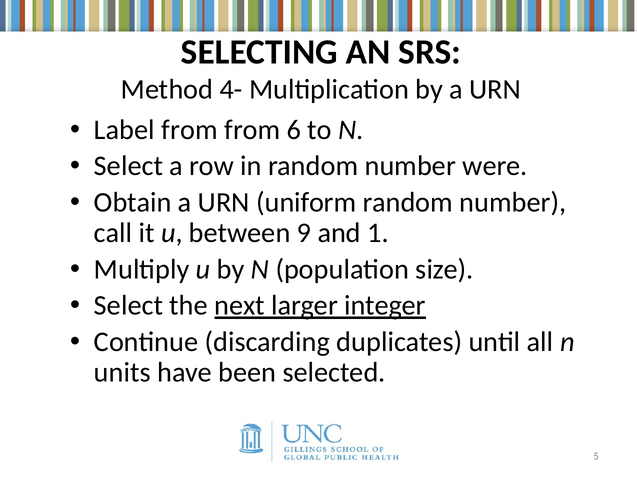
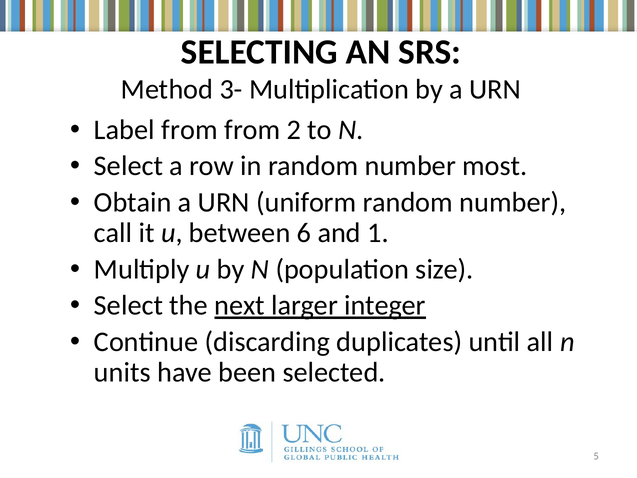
4-: 4- -> 3- (231, 90)
6: 6 -> 2 (294, 130)
were: were -> most (495, 166)
9: 9 -> 6 (304, 233)
